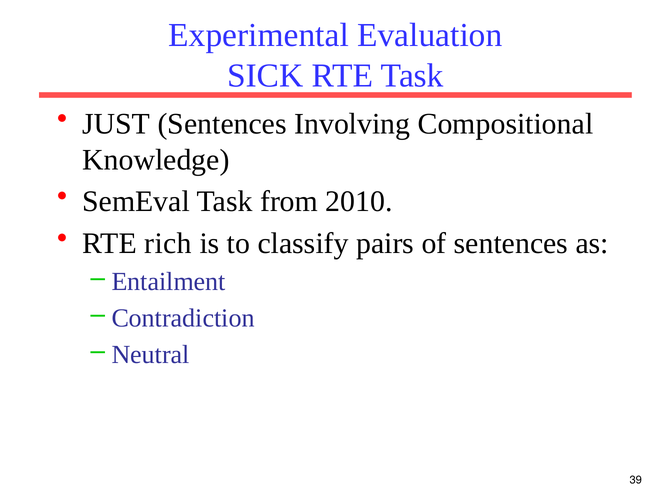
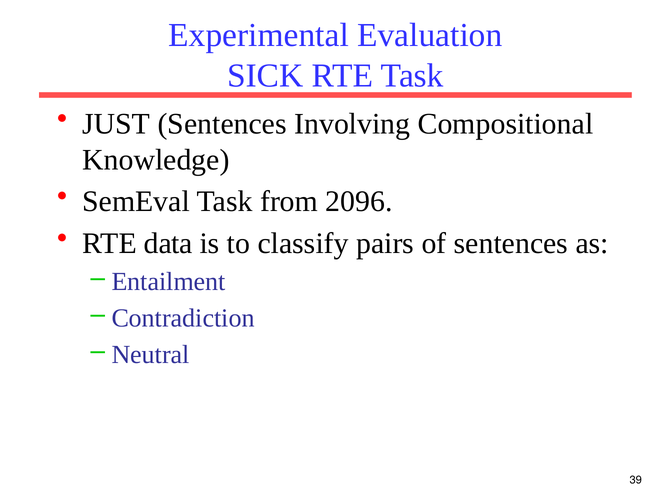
2010: 2010 -> 2096 (359, 202)
rich: rich -> data (168, 243)
